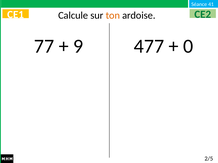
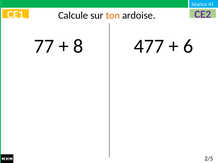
CE2 colour: green -> purple (203, 14)
9: 9 -> 8 (78, 46)
0: 0 -> 6 (188, 46)
